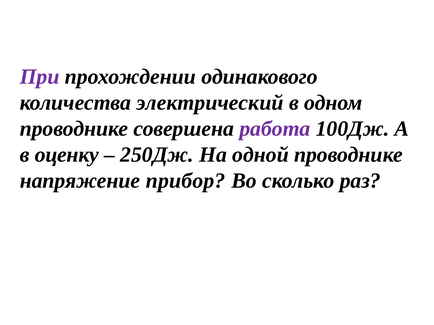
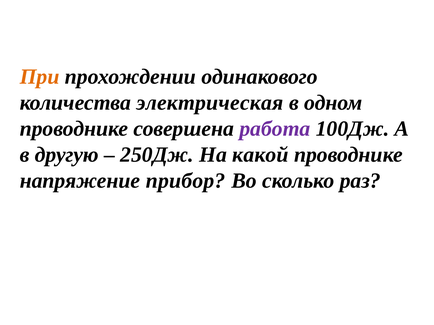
При colour: purple -> orange (40, 77)
электрический: электрический -> электрическая (210, 103)
оценку: оценку -> другую (67, 155)
одной: одной -> какой (260, 155)
